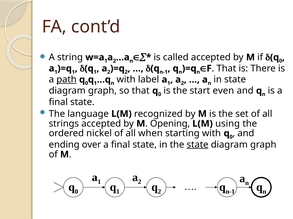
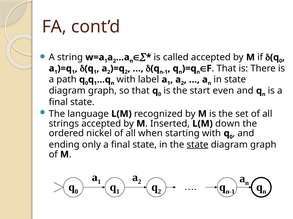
path underline: present -> none (67, 80)
Opening: Opening -> Inserted (170, 124)
using: using -> down (228, 124)
over: over -> only (91, 145)
